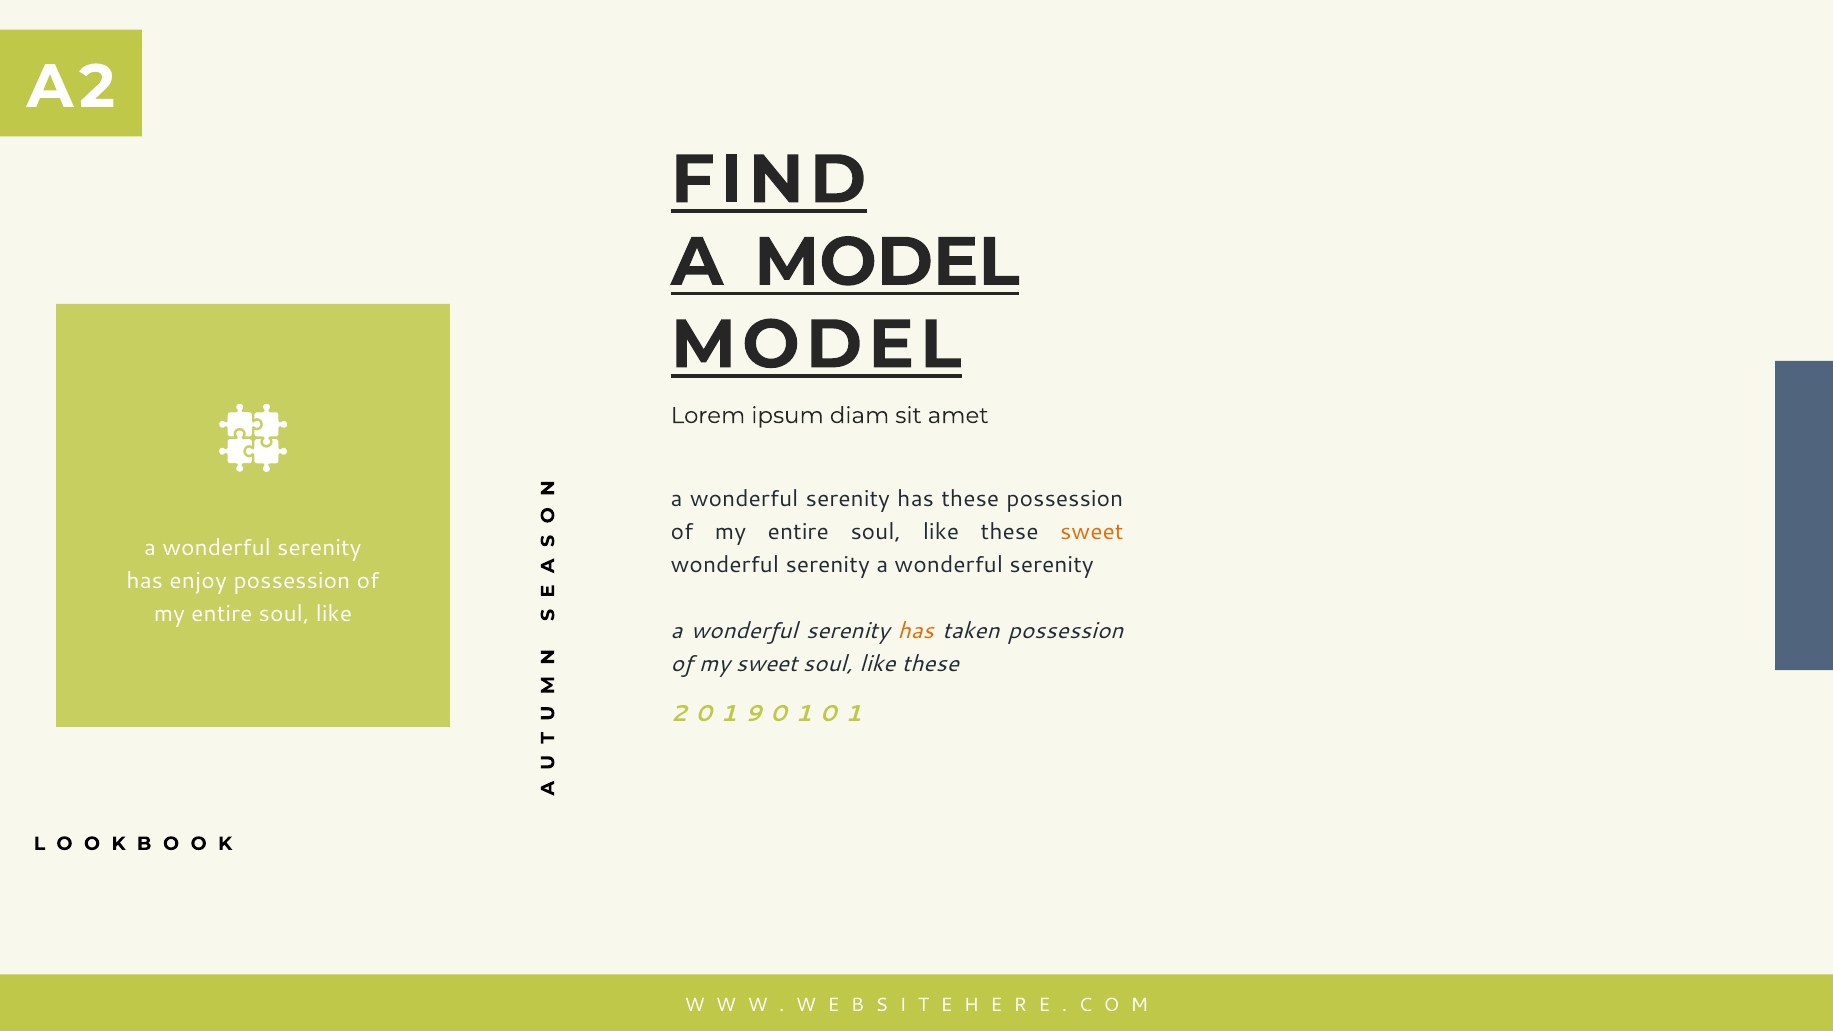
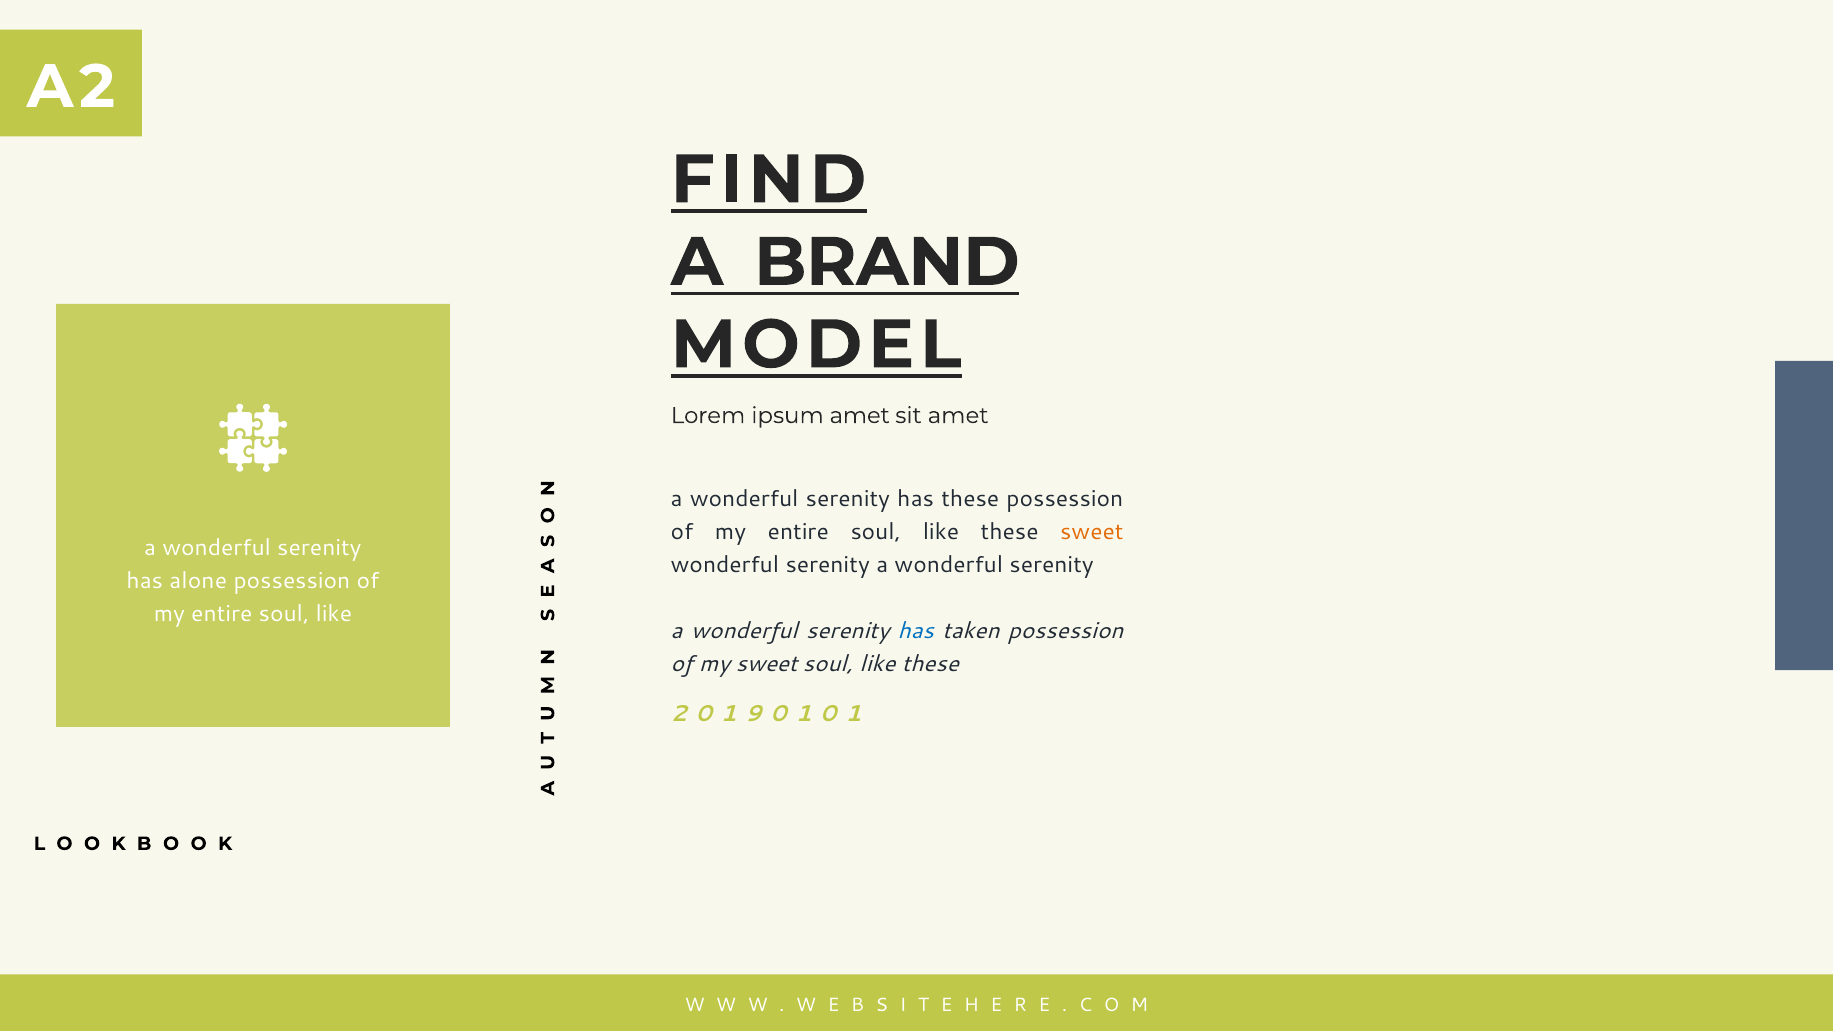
A MODEL: MODEL -> BRAND (887, 262)
ipsum diam: diam -> amet (860, 416)
enjoy: enjoy -> alone (198, 581)
has colour: orange -> blue (916, 631)
